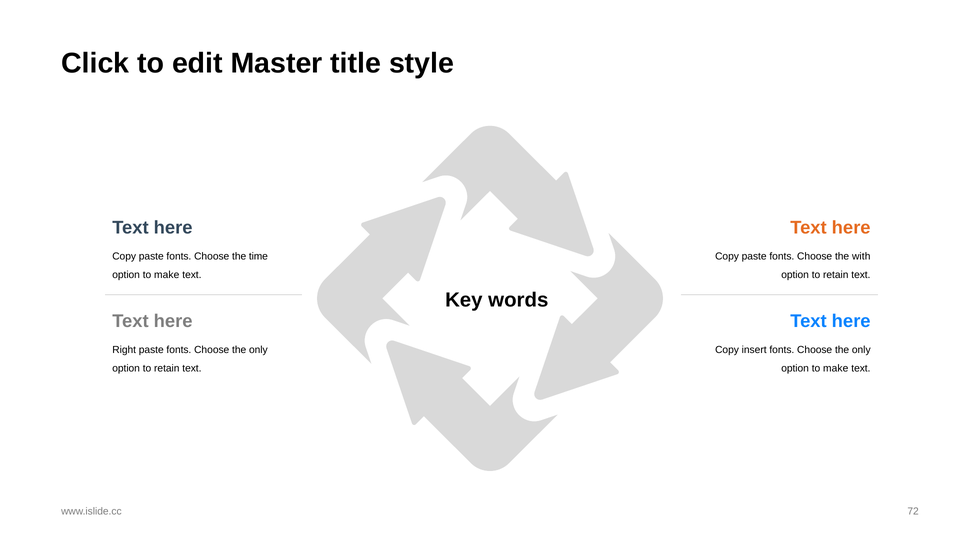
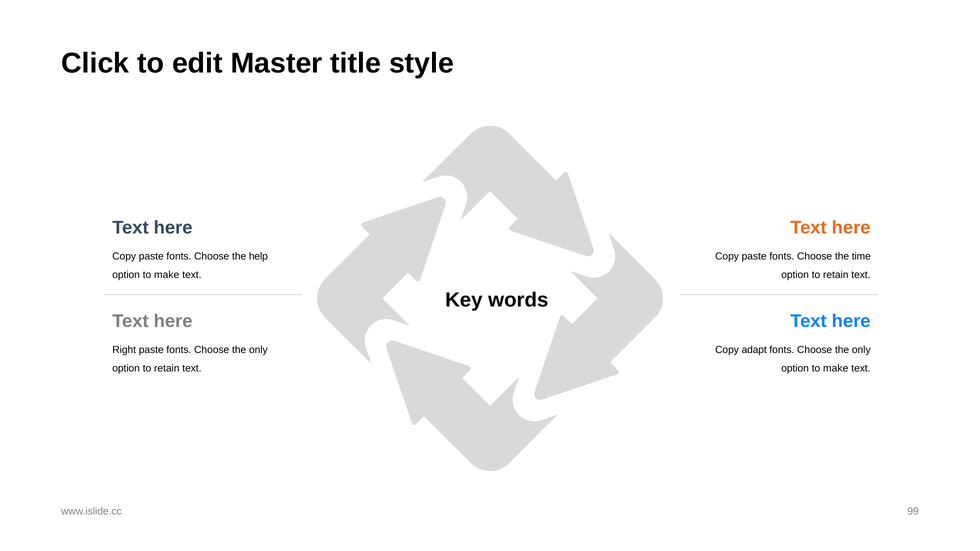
time: time -> help (258, 257)
with: with -> time (861, 257)
insert: insert -> adapt (754, 350)
72: 72 -> 99 (913, 512)
